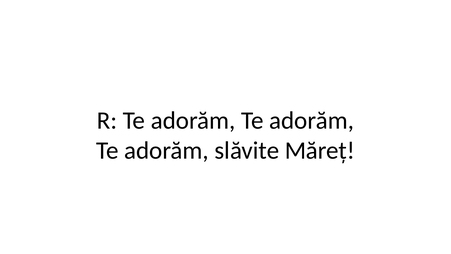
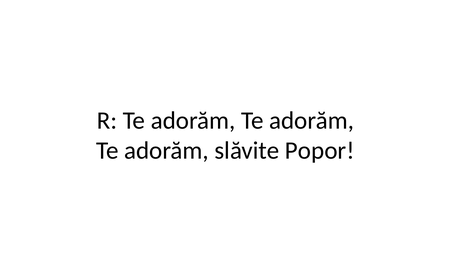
Măreț: Măreț -> Popor (320, 150)
